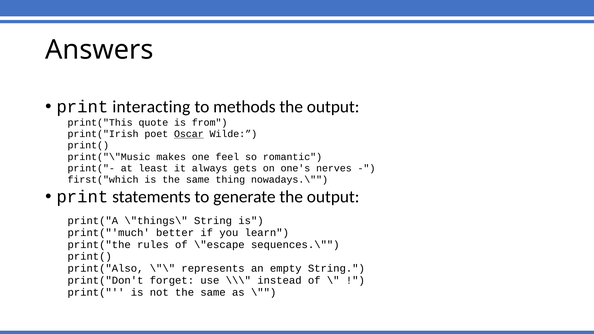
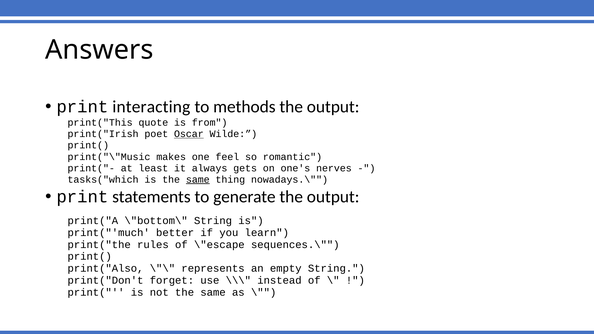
first("which: first("which -> tasks("which (103, 180)
same underline: none -> present (198, 180)
\"things\: \"things\ -> \"bottom\ (156, 221)
